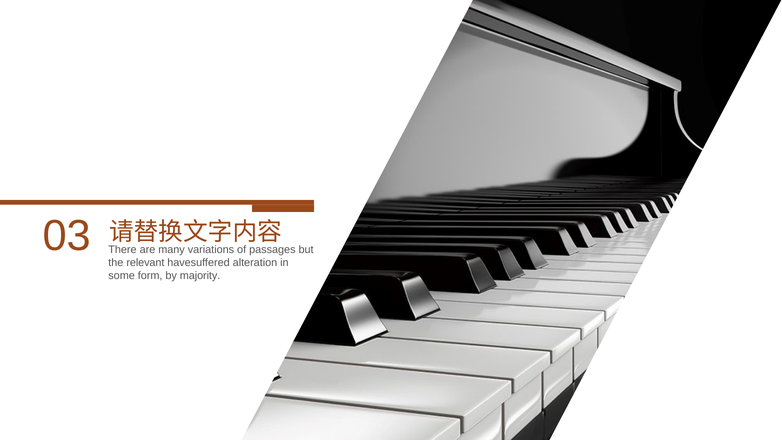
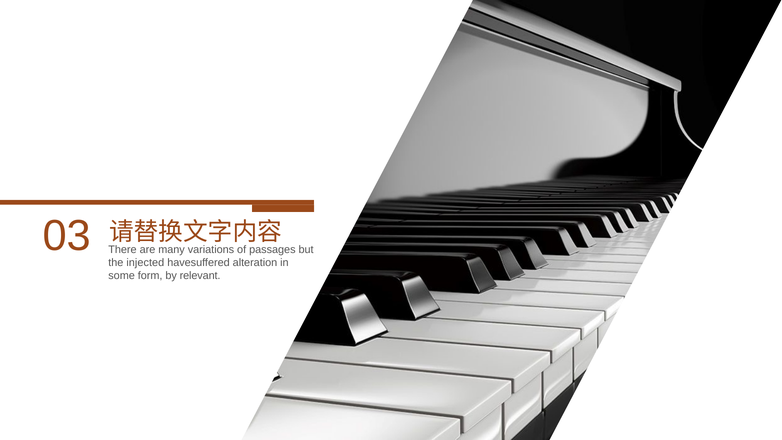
relevant: relevant -> injected (145, 263)
majority: majority -> relevant (200, 276)
